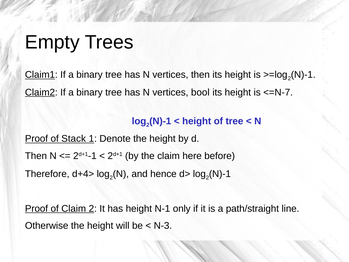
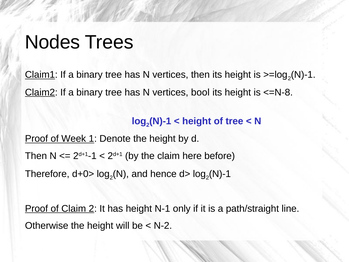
Empty: Empty -> Nodes (52, 42)
<=N-7: <=N-7 -> <=N-8 (278, 92)
Stack: Stack -> Week (74, 139)
d+4>: d+4> -> d+0> (83, 174)
N-3: N-3 -> N-2 (163, 225)
